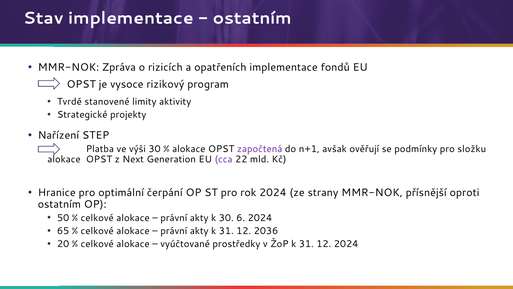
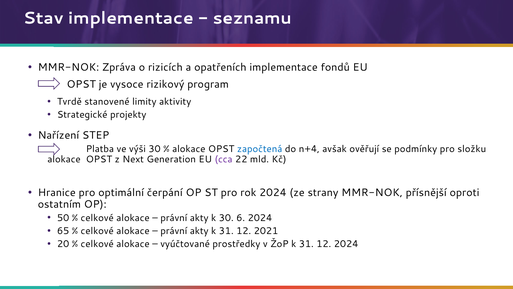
ostatním: ostatním -> seznamu (252, 18)
započtená colour: purple -> blue (260, 149)
n+1: n+1 -> n+4 (309, 149)
2036: 2036 -> 2021 (266, 231)
